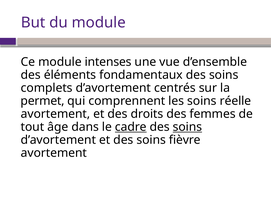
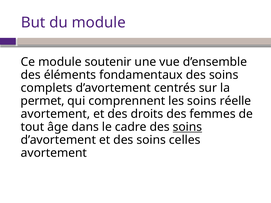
intenses: intenses -> soutenir (108, 62)
cadre underline: present -> none (131, 127)
fièvre: fièvre -> celles (185, 140)
